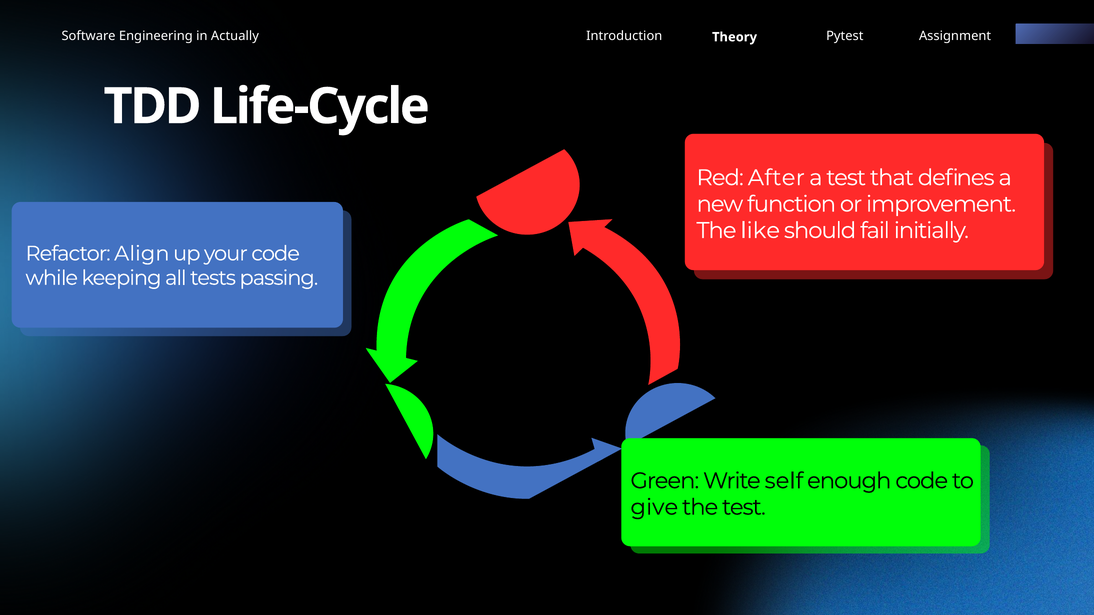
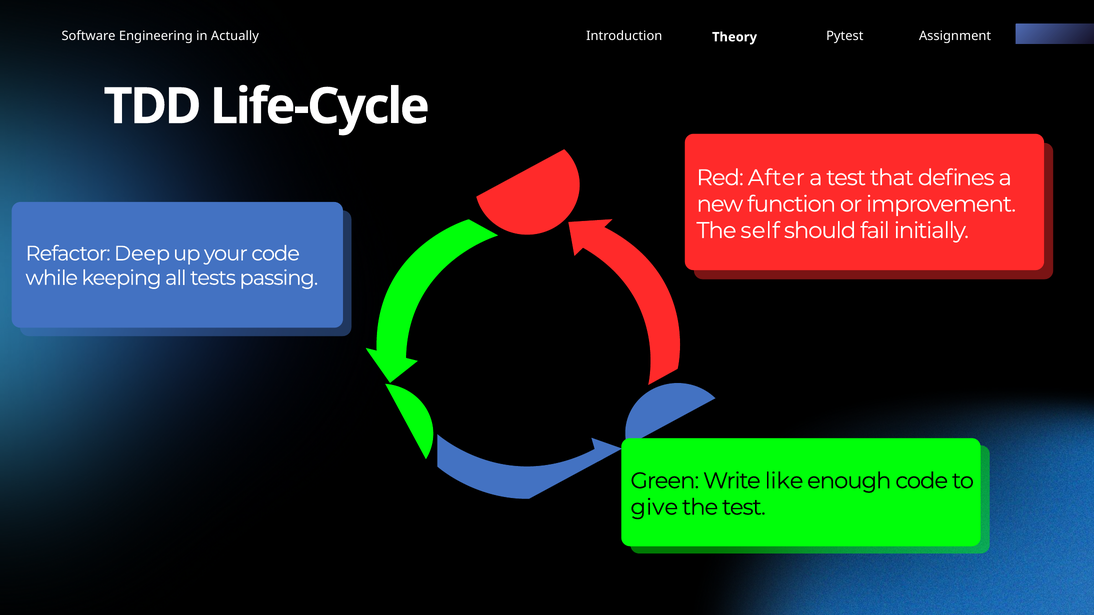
like: like -> self (760, 231)
Align: Align -> Deep (142, 254)
self: self -> like (784, 481)
